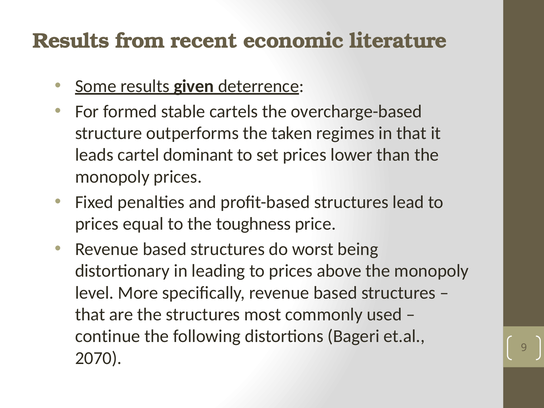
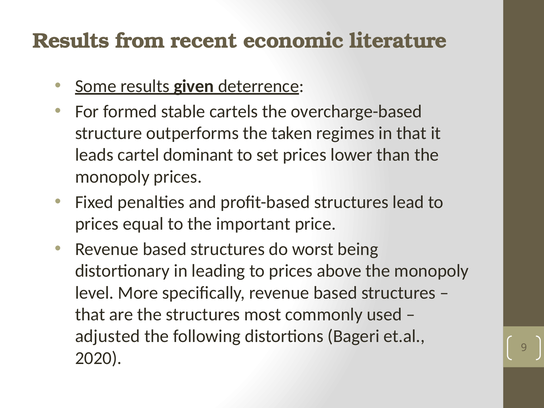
toughness: toughness -> important (253, 224)
continue: continue -> adjusted (108, 336)
2070: 2070 -> 2020 (98, 358)
